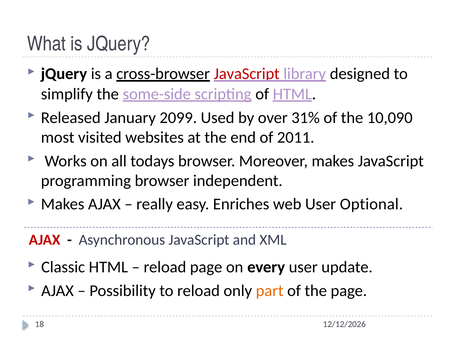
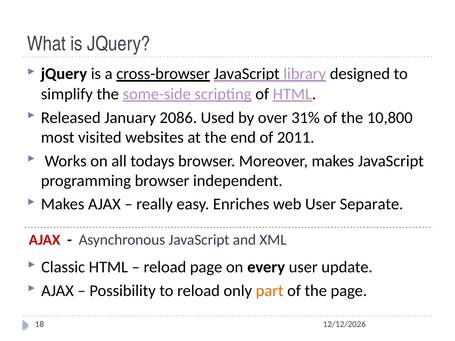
JavaScript colour: red -> black (247, 74)
2099: 2099 -> 2086 (178, 118)
10,090: 10,090 -> 10,800 (390, 118)
Optional: Optional -> Separate (372, 204)
